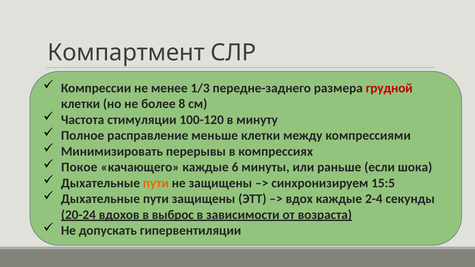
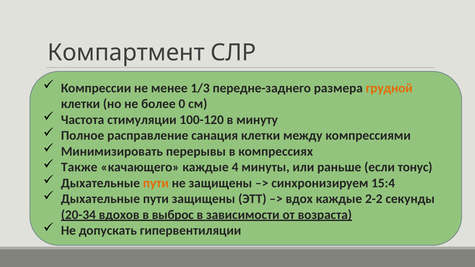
грудной colour: red -> orange (389, 88)
8: 8 -> 0 (182, 104)
меньше: меньше -> санация (215, 136)
Покое: Покое -> Также (79, 167)
6: 6 -> 4 (235, 167)
шока: шока -> тонус (415, 167)
15:5: 15:5 -> 15:4 (383, 183)
2-4: 2-4 -> 2-2 (374, 199)
20-24: 20-24 -> 20-34 (78, 215)
